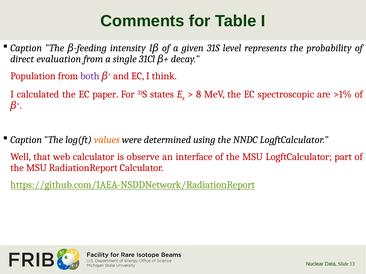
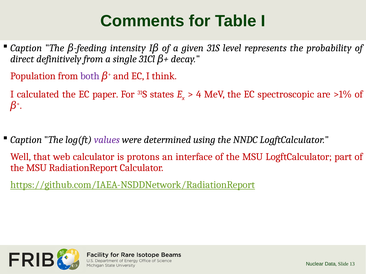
evaluation: evaluation -> definitively (59, 59)
8: 8 -> 4 (199, 95)
values colour: orange -> purple (107, 140)
observe: observe -> protons (143, 157)
